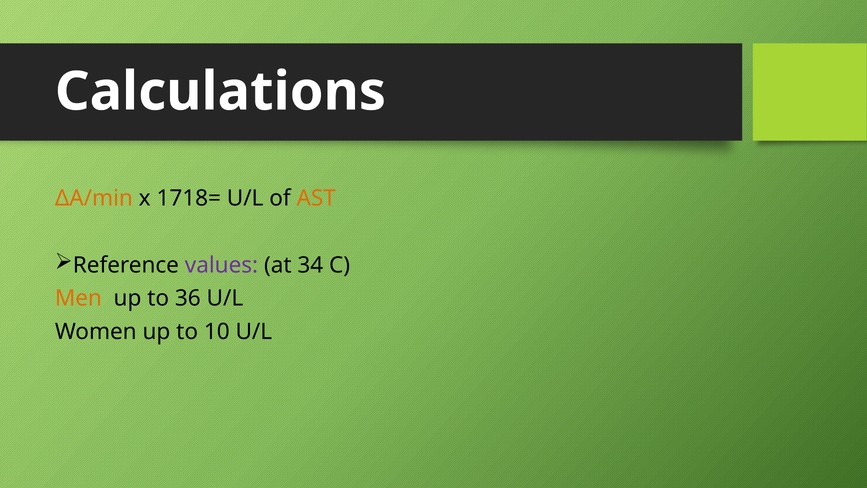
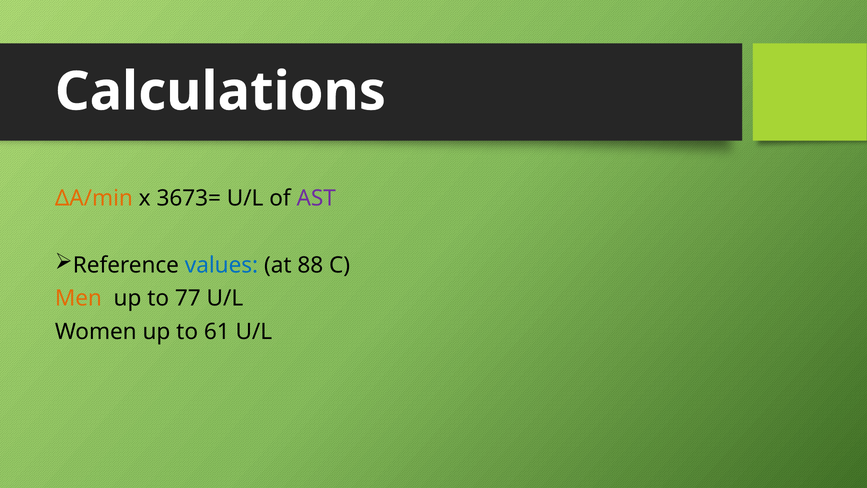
1718=: 1718= -> 3673= (189, 198)
AST colour: orange -> purple (316, 198)
values colour: purple -> blue (222, 265)
34: 34 -> 88 (310, 265)
36: 36 -> 77 (188, 298)
10: 10 -> 61 (217, 332)
